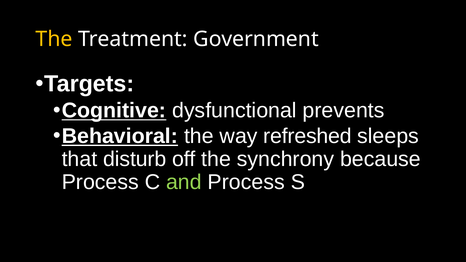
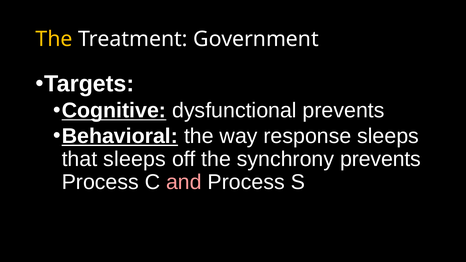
refreshed: refreshed -> response (307, 136)
that disturb: disturb -> sleeps (135, 159)
synchrony because: because -> prevents (381, 159)
and colour: light green -> pink (184, 182)
